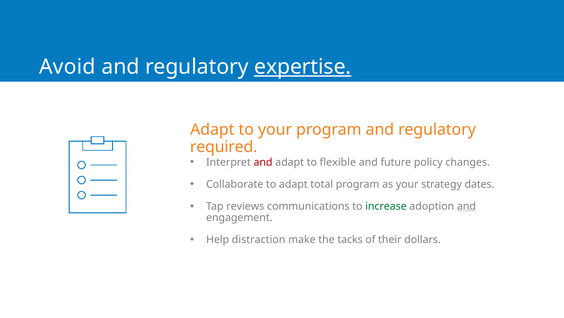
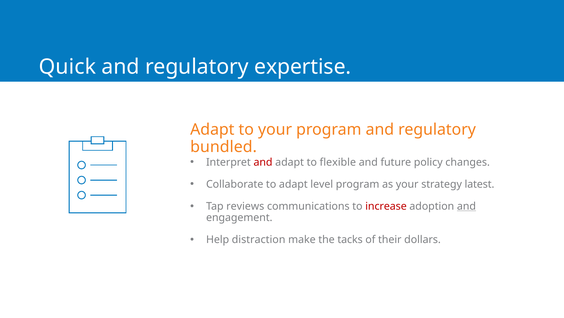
Avoid: Avoid -> Quick (67, 67)
expertise underline: present -> none (303, 67)
required: required -> bundled (224, 147)
total: total -> level (322, 184)
dates: dates -> latest (479, 184)
increase colour: green -> red (386, 206)
